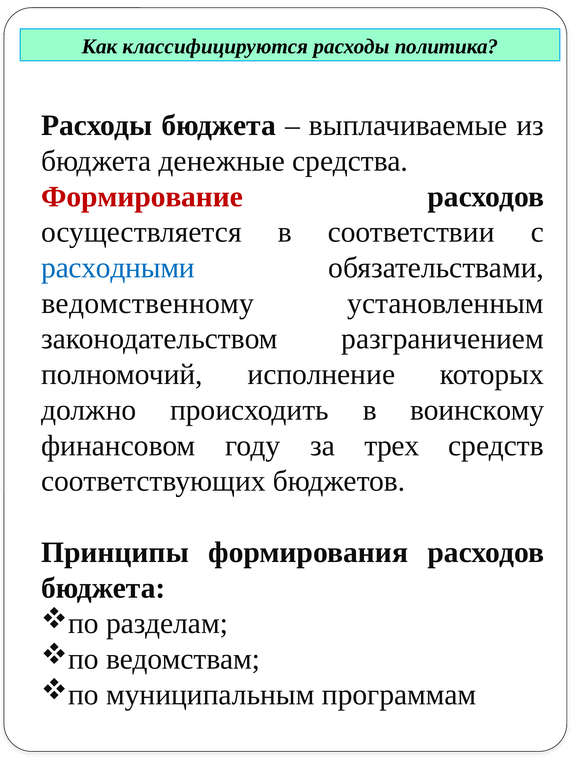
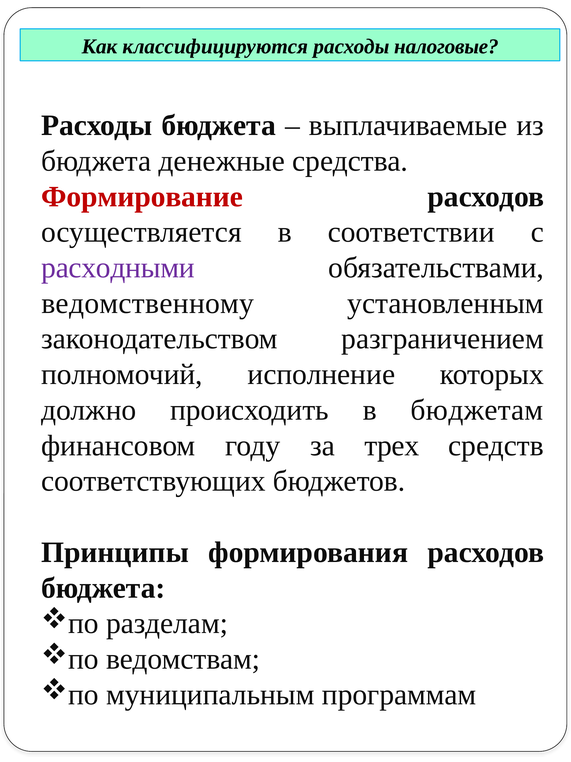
политика: политика -> налоговые (446, 46)
расходными colour: blue -> purple (118, 267)
воинскому: воинскому -> бюджетам (477, 410)
